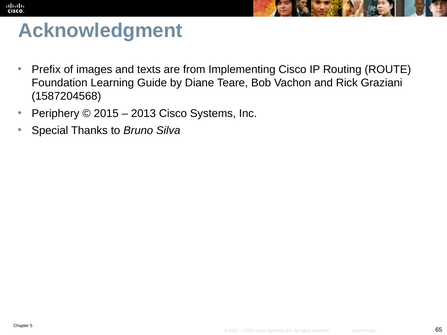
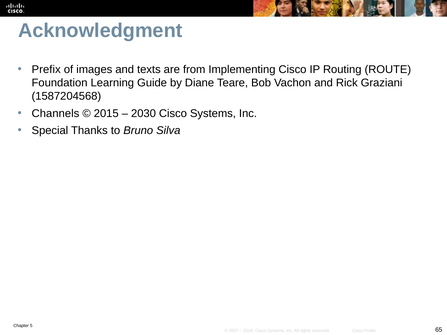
Periphery: Periphery -> Channels (55, 113)
2013: 2013 -> 2030 (143, 113)
